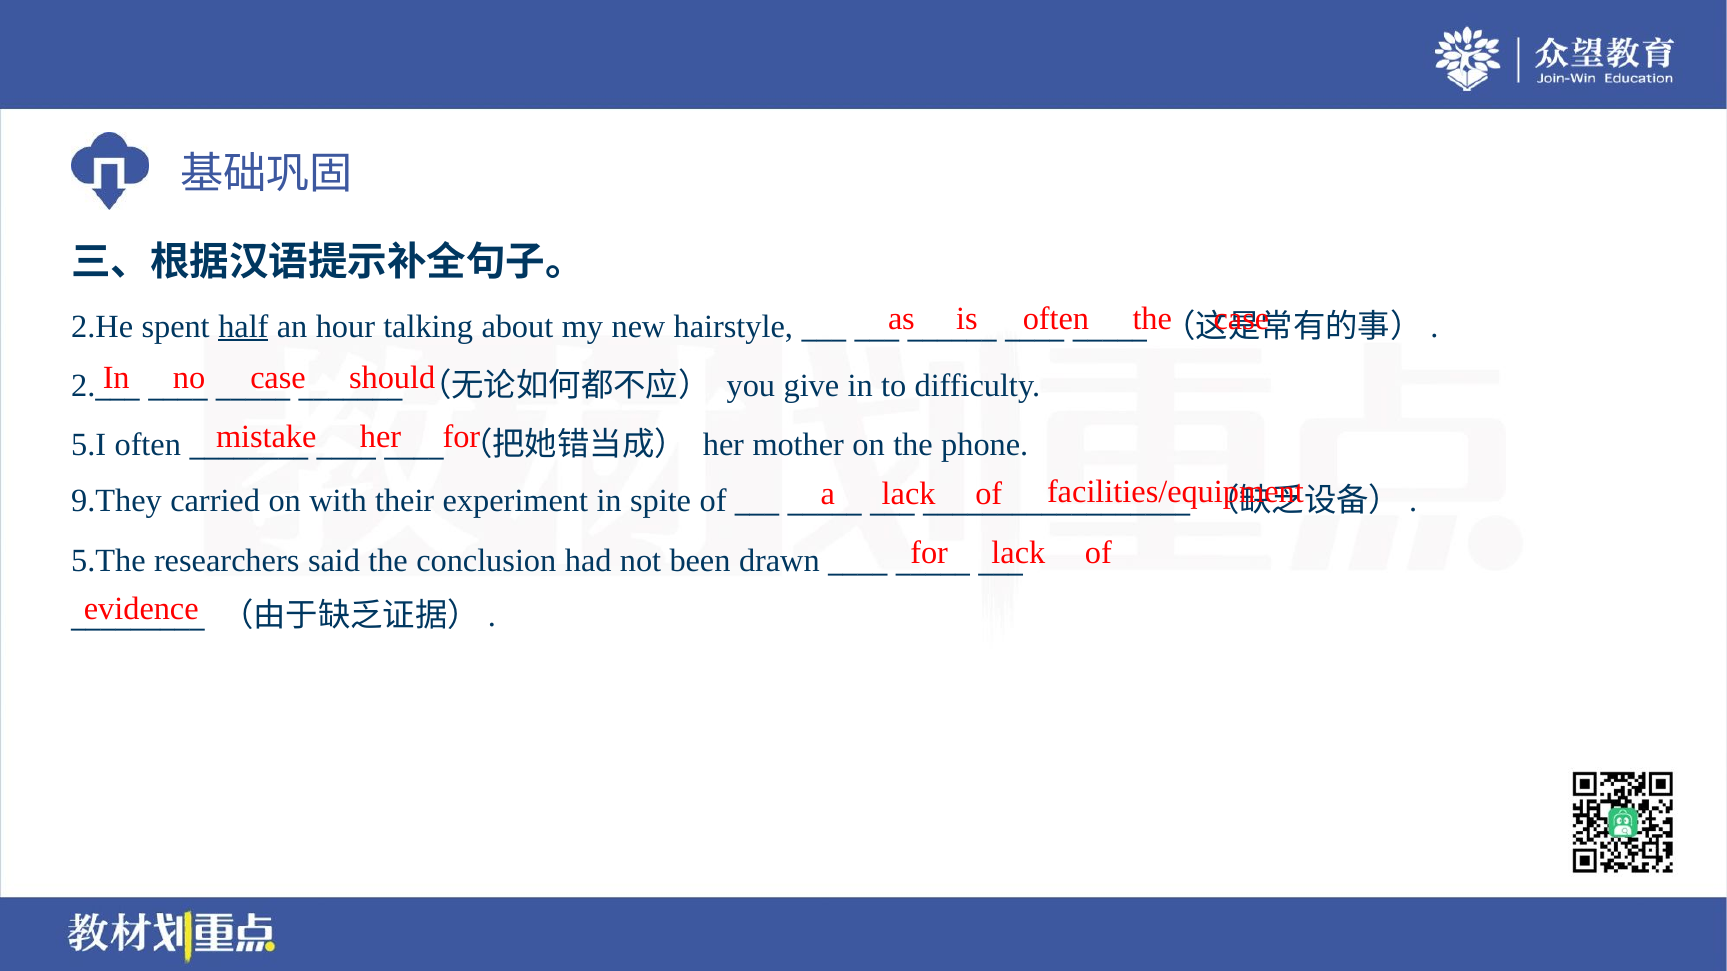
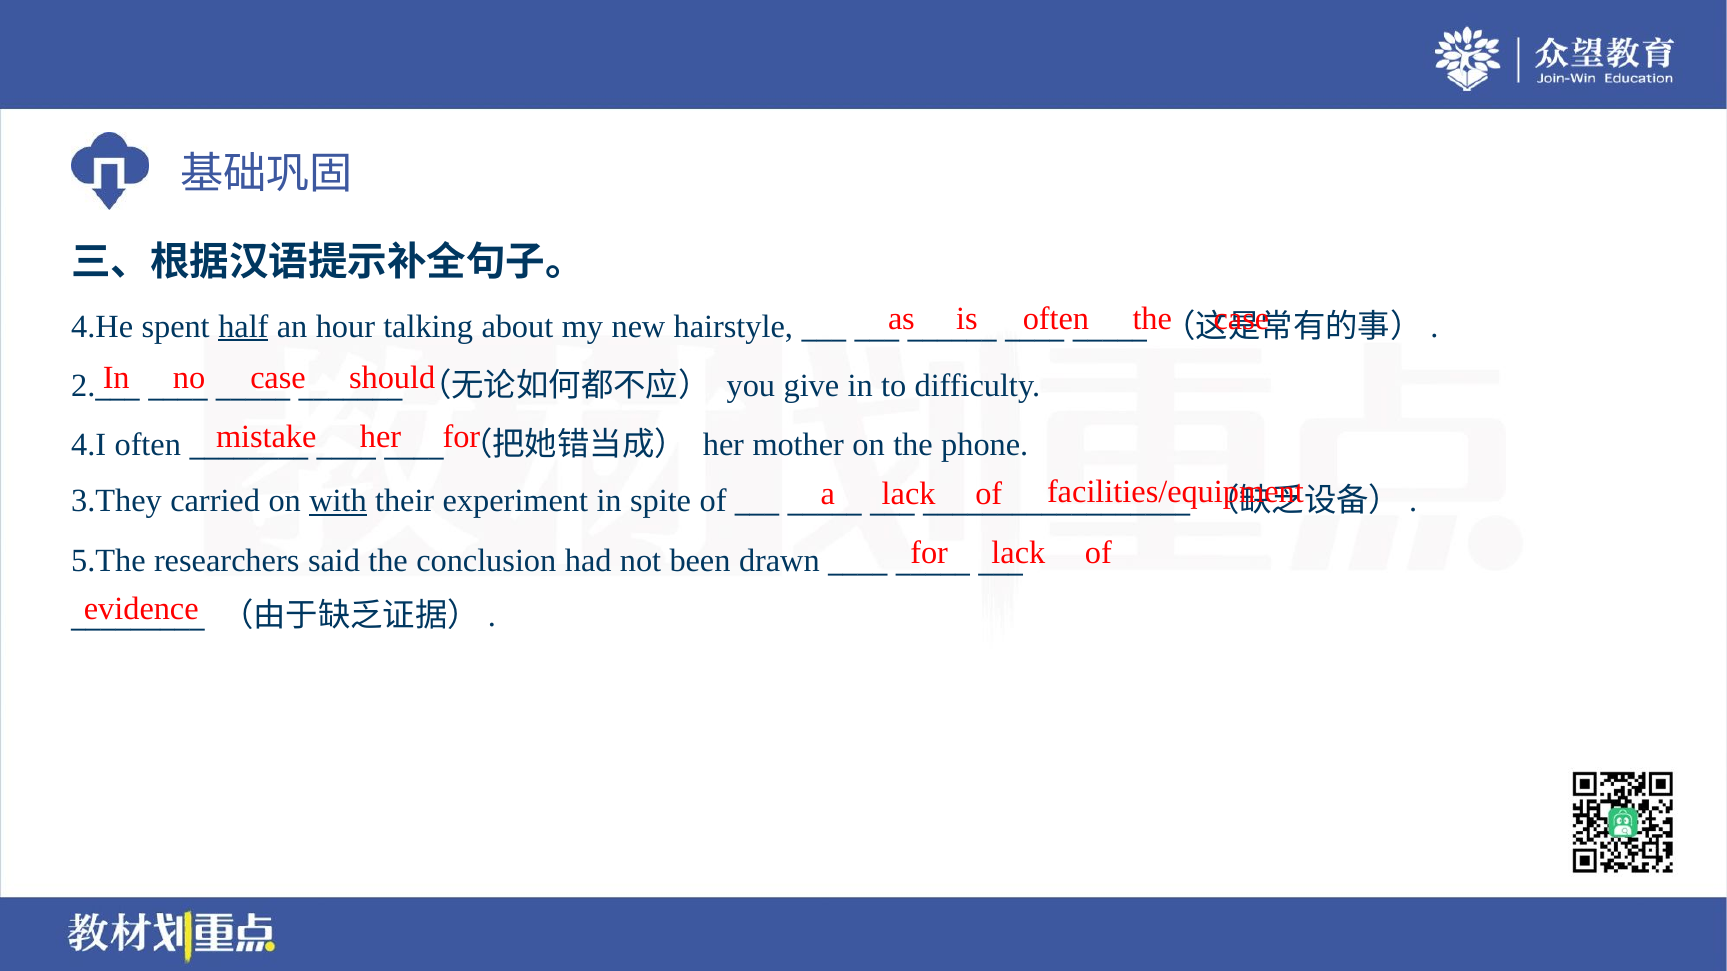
2.He: 2.He -> 4.He (102, 327)
5.I: 5.I -> 4.I (89, 445)
9.They: 9.They -> 3.They (117, 501)
with underline: none -> present (338, 501)
